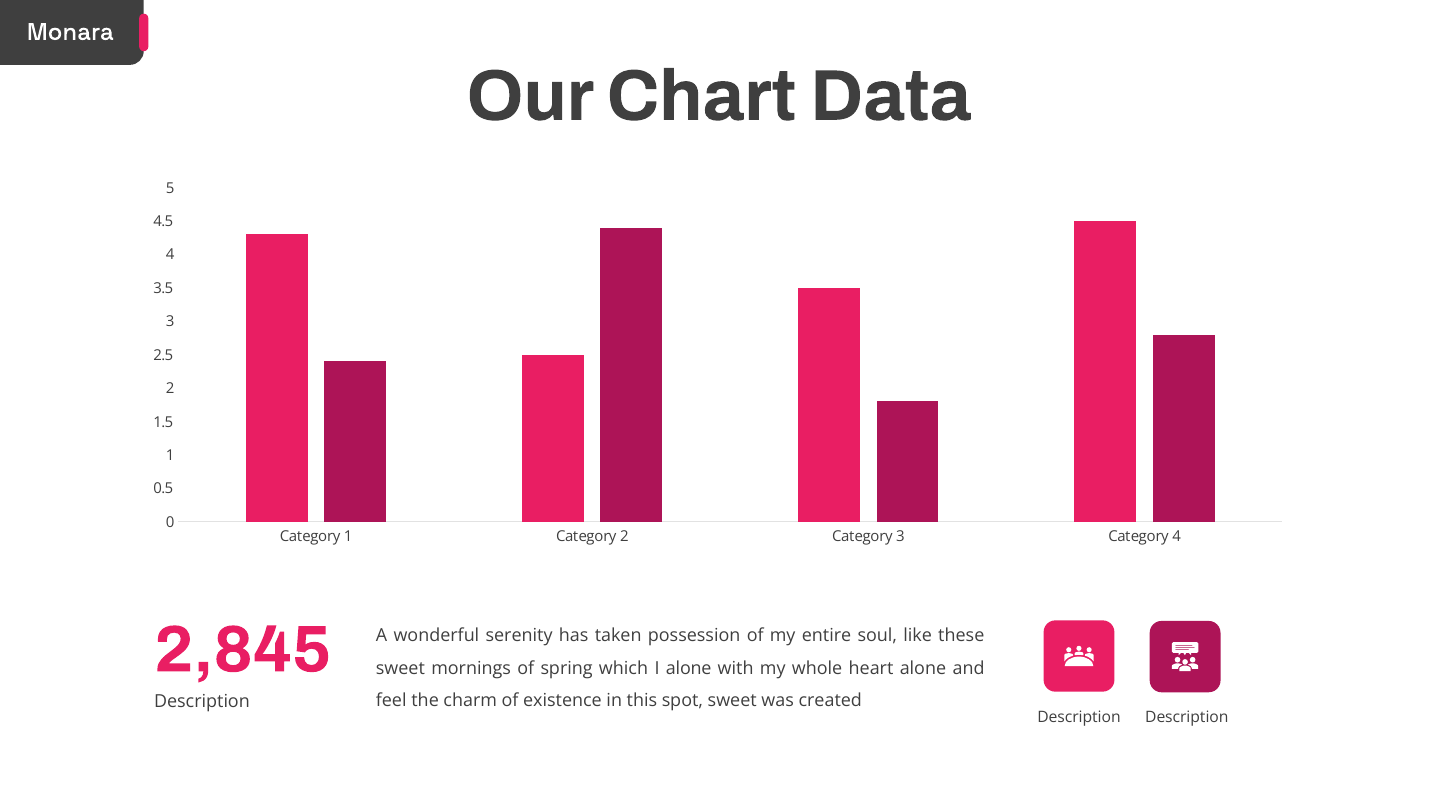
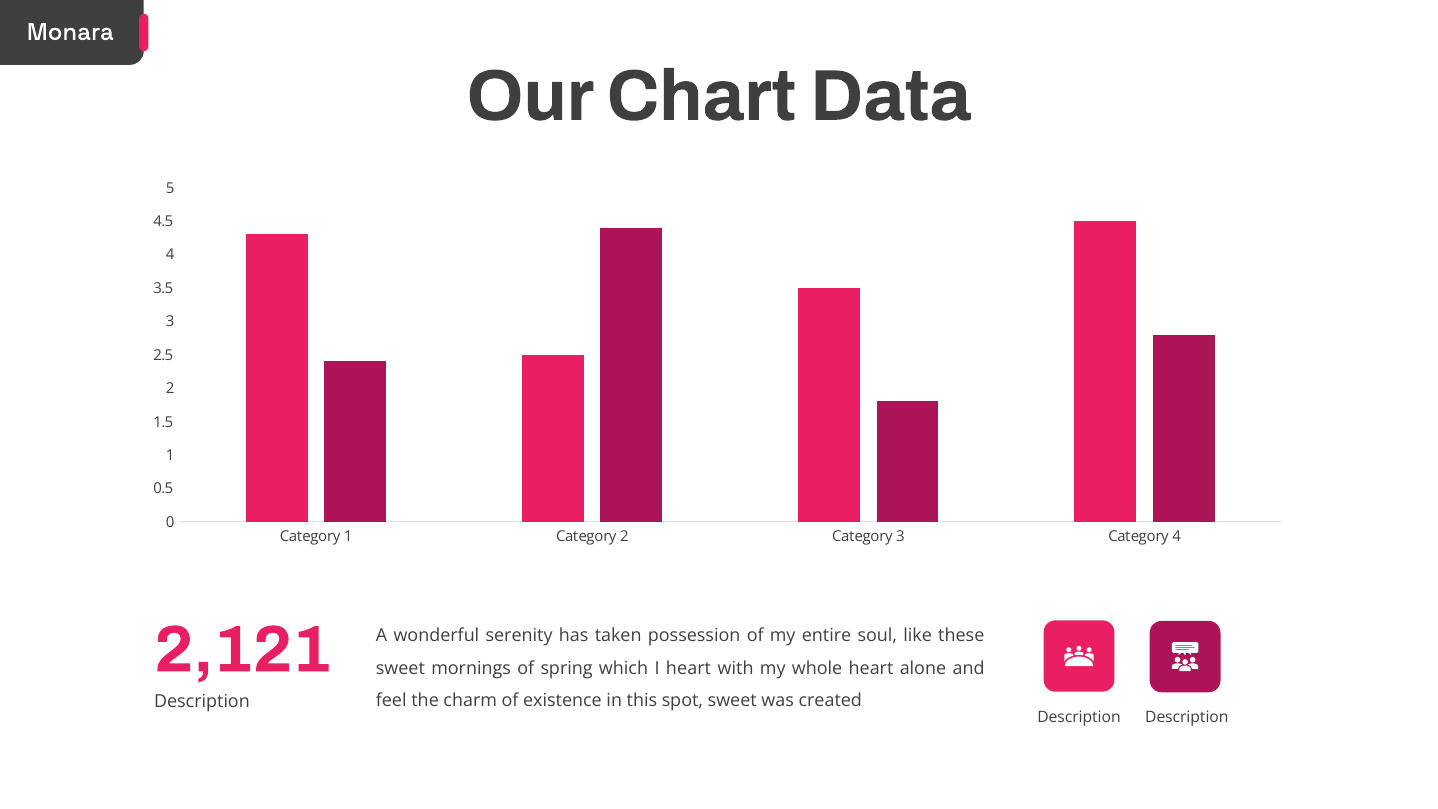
2,845: 2,845 -> 2,121 (243, 650)
I alone: alone -> heart (689, 668)
